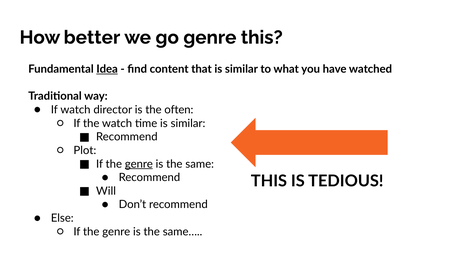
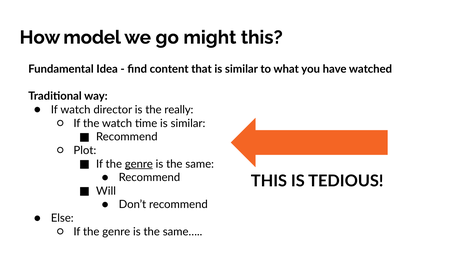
better: better -> model (92, 37)
go genre: genre -> might (210, 37)
Idea underline: present -> none (107, 69)
often: often -> really (179, 110)
